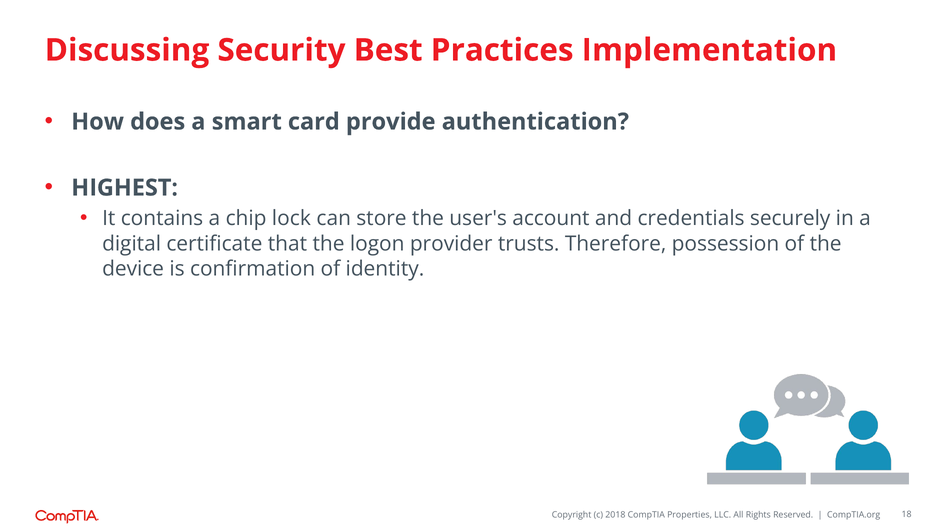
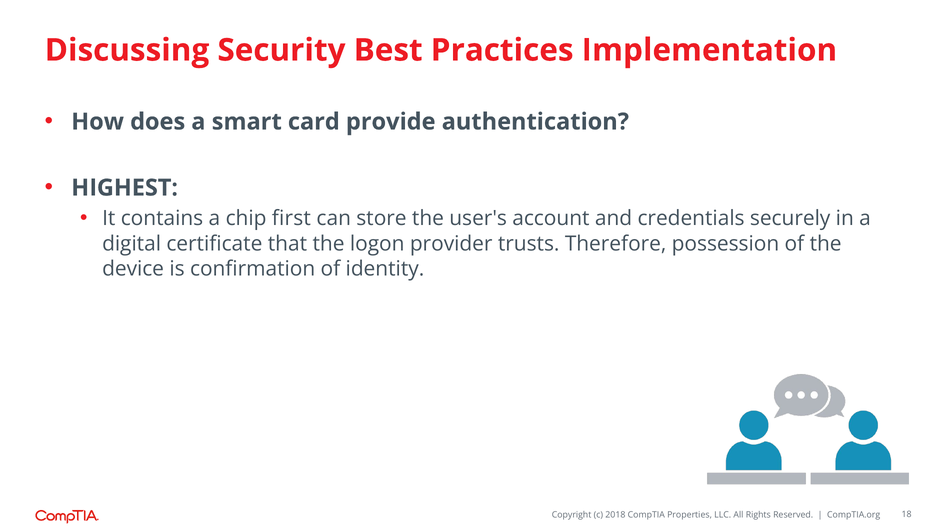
lock: lock -> first (291, 218)
